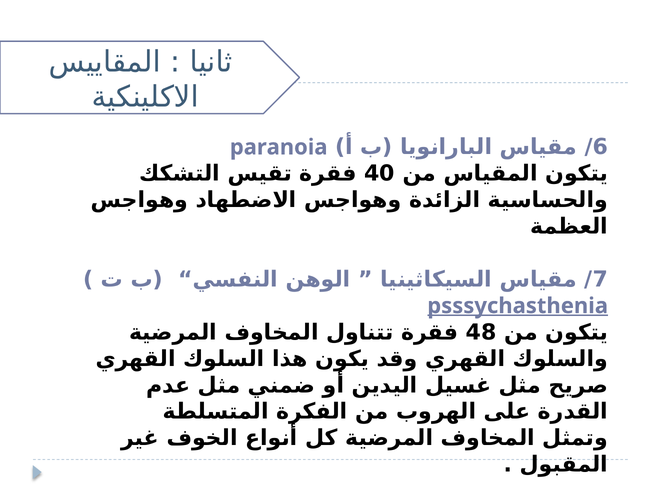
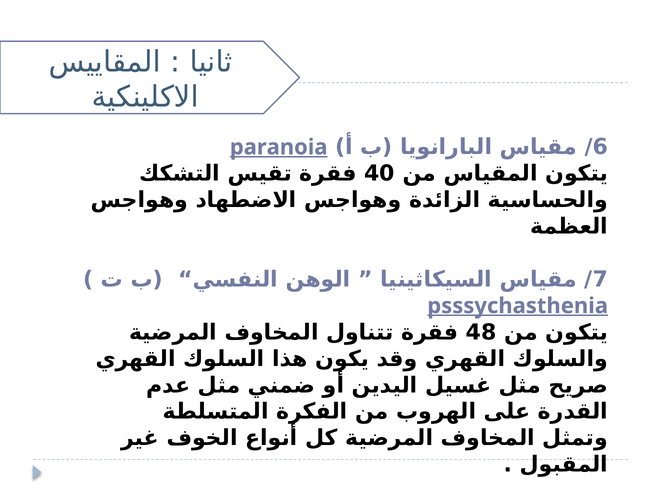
paranoia underline: none -> present (279, 147)
